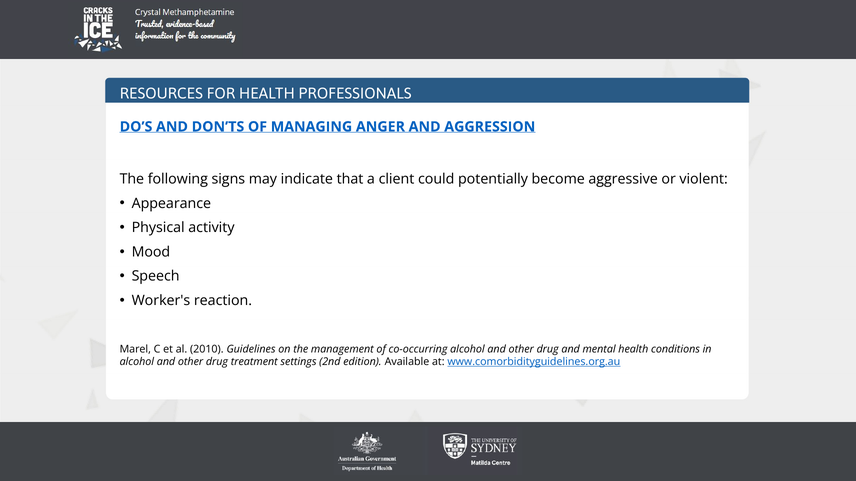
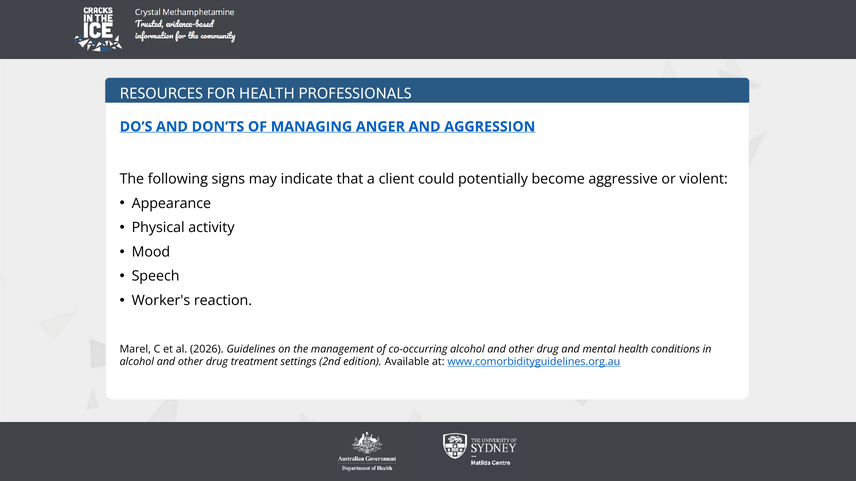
2010: 2010 -> 2026 (207, 349)
